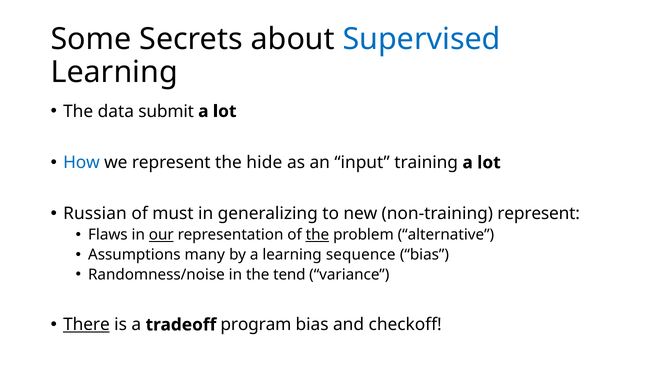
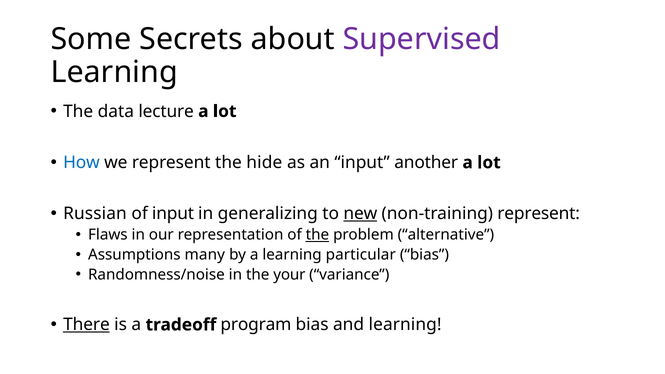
Supervised colour: blue -> purple (422, 39)
submit: submit -> lecture (166, 111)
training: training -> another (426, 163)
of must: must -> input (173, 214)
new underline: none -> present (360, 214)
our underline: present -> none (161, 235)
sequence: sequence -> particular (361, 255)
tend: tend -> your (289, 275)
and checkoff: checkoff -> learning (405, 325)
